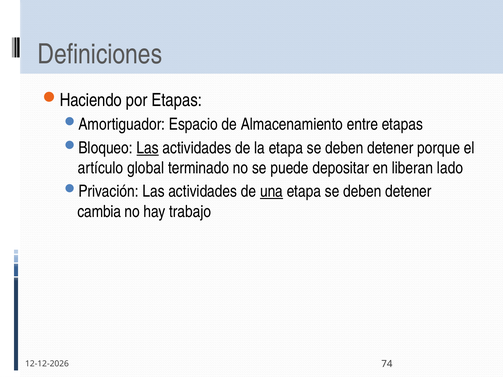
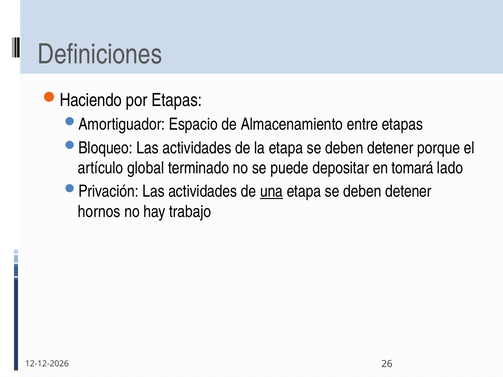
Las underline: present -> none (148, 148)
liberan: liberan -> tomará (413, 168)
cambia: cambia -> hornos (99, 212)
74: 74 -> 26 (387, 364)
